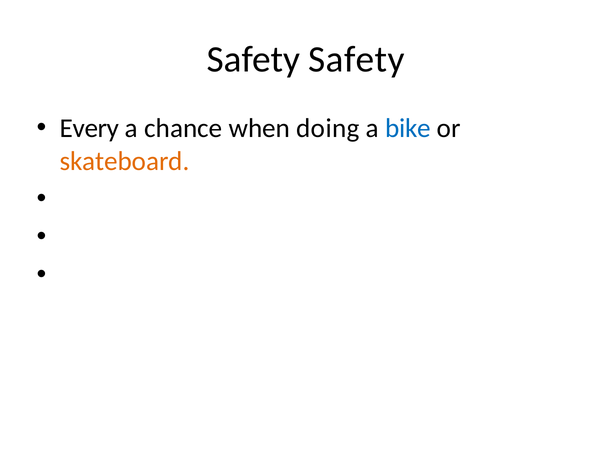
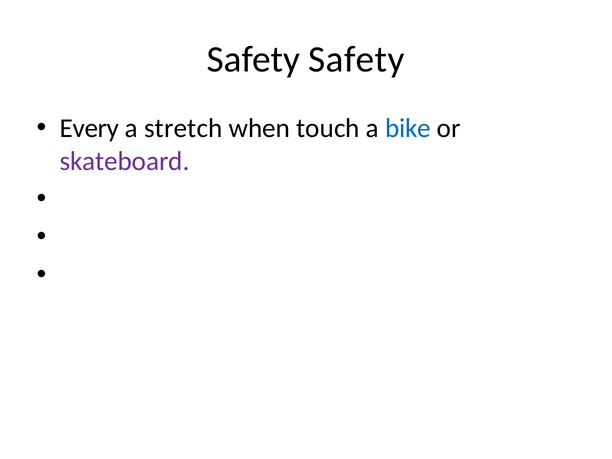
chance: chance -> stretch (183, 128)
doing: doing -> touch (328, 128)
skateboard colour: orange -> purple (125, 161)
